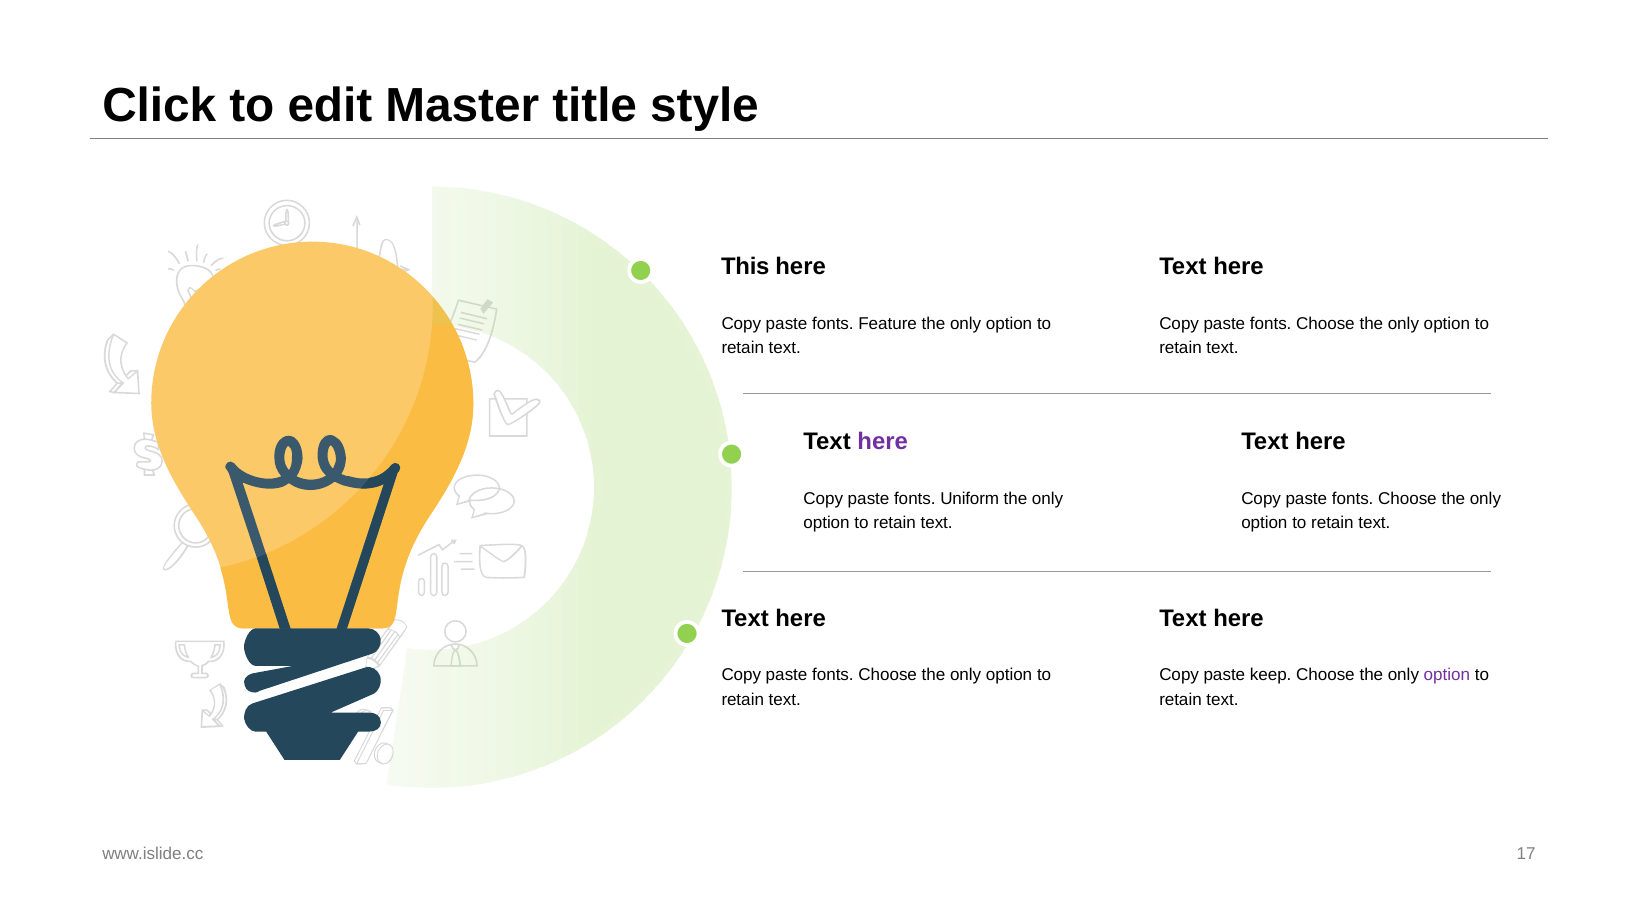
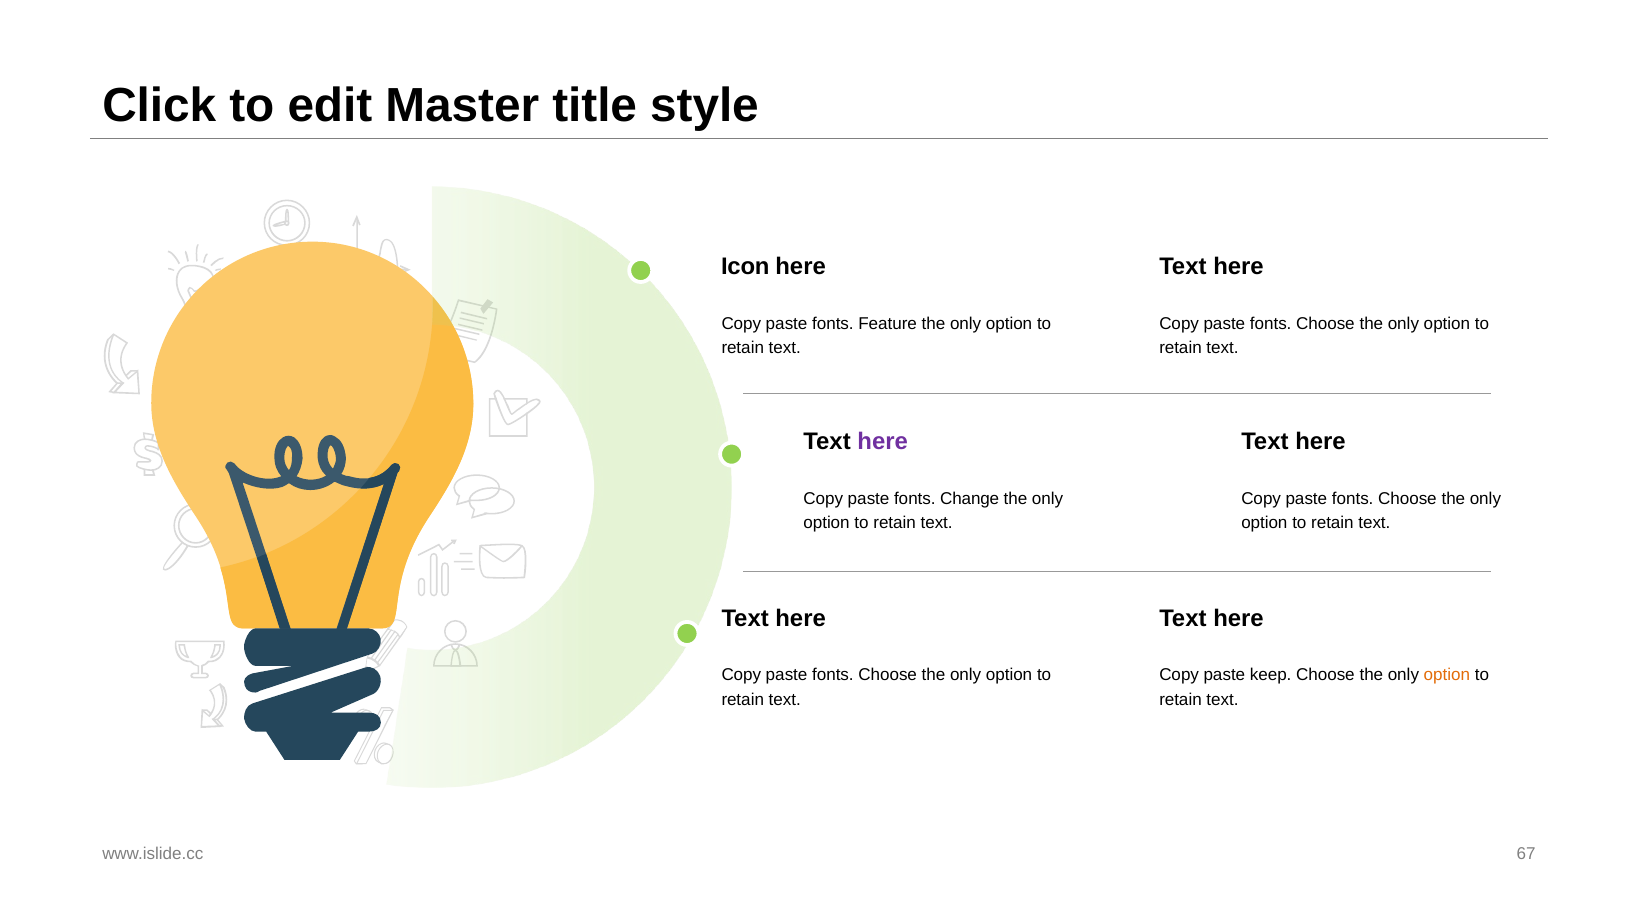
This: This -> Icon (745, 267)
Uniform: Uniform -> Change (970, 498)
option colour: purple -> orange (1447, 675)
17: 17 -> 67 (1526, 853)
